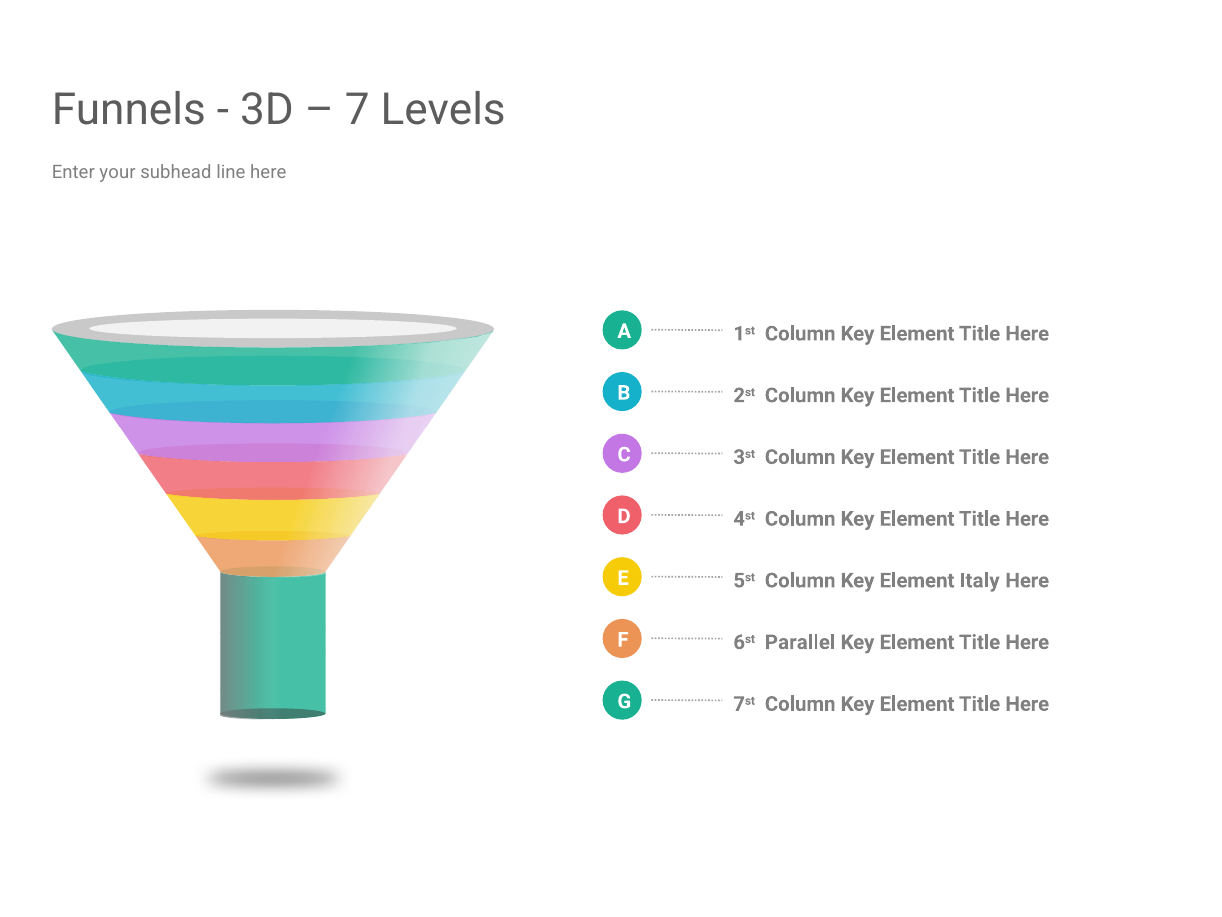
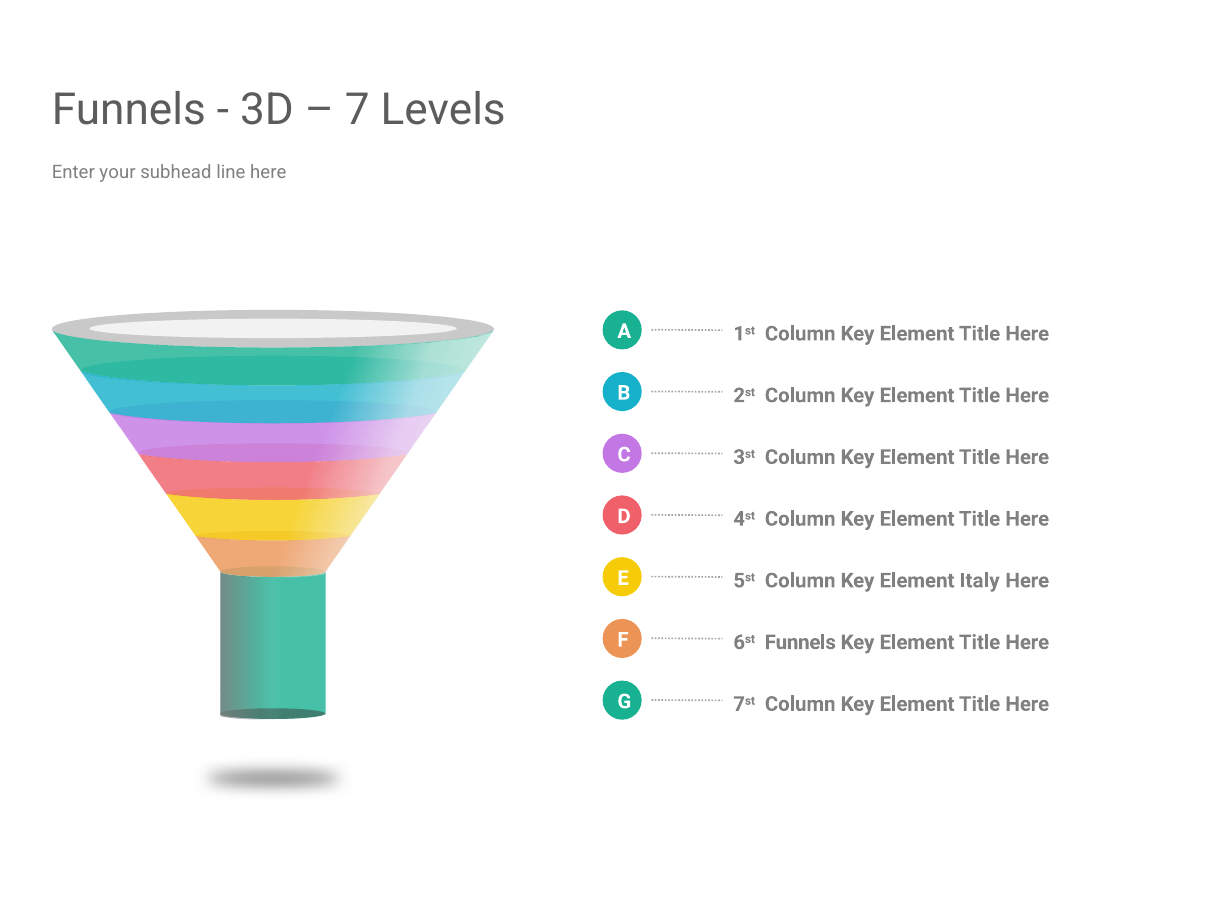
6st Parallel: Parallel -> Funnels (800, 642)
